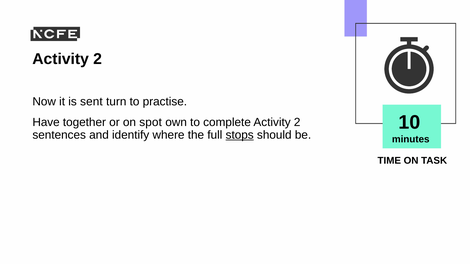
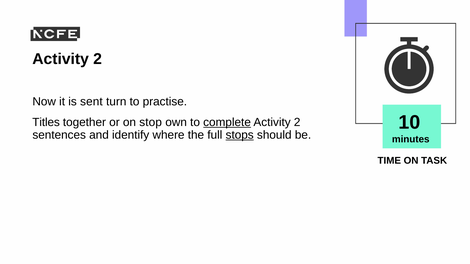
Have: Have -> Titles (46, 122)
spot: spot -> stop (151, 122)
complete underline: none -> present (227, 122)
